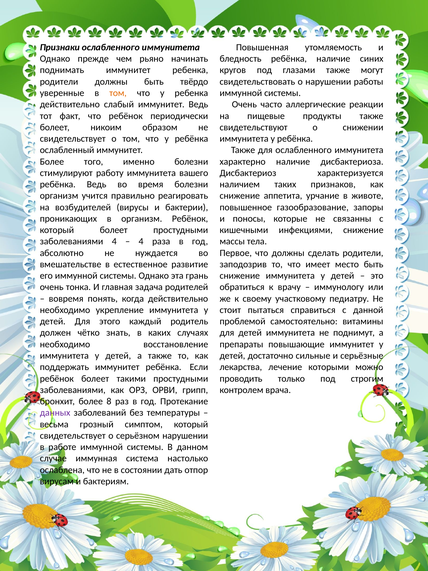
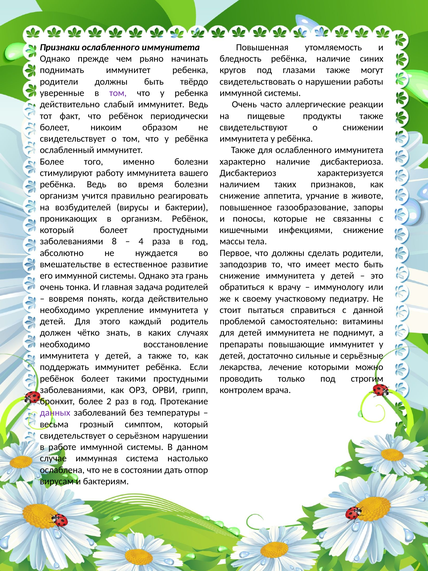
том colour: orange -> purple (118, 93)
заболеваниями 4: 4 -> 8 (114, 241)
8: 8 -> 2 (109, 401)
